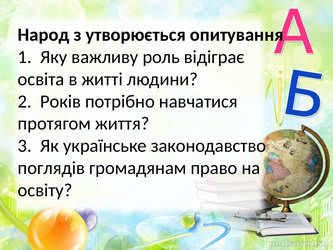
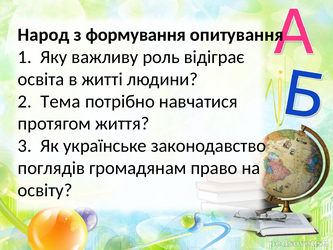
утворюється: утворюється -> формування (136, 35)
Років: Років -> Тема (60, 101)
